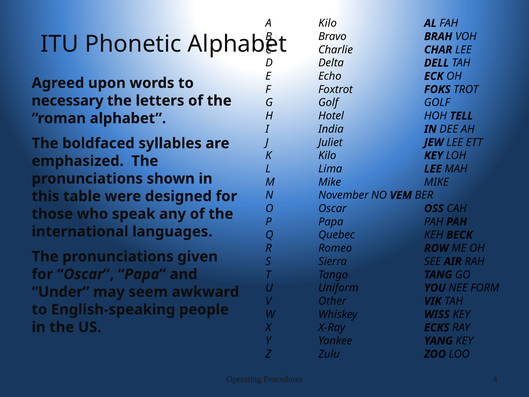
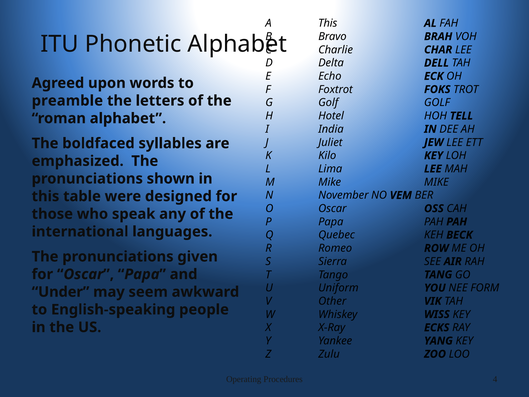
A Kilo: Kilo -> This (328, 23)
necessary: necessary -> preamble (67, 101)
